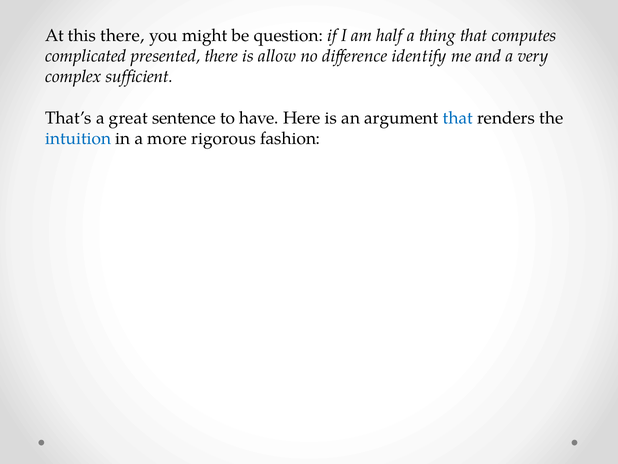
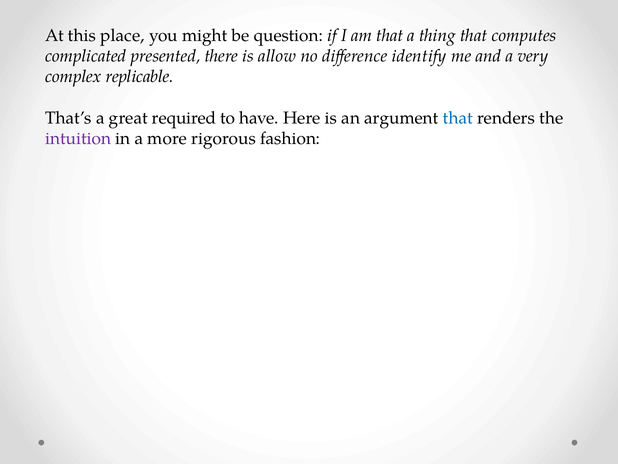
this there: there -> place (123, 36)
am half: half -> that (390, 36)
sufficient: sufficient -> replicable (140, 77)
sentence: sentence -> required (184, 118)
intuition colour: blue -> purple (78, 139)
